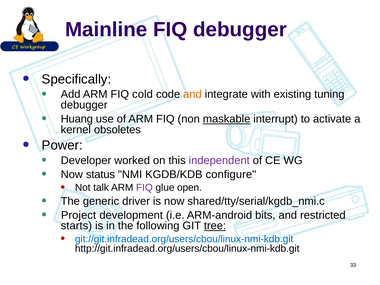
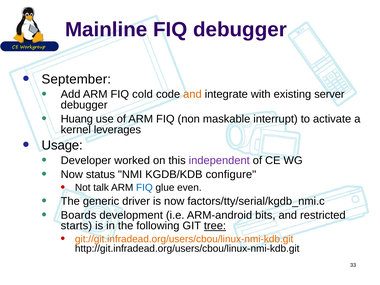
Specifically: Specifically -> September (76, 79)
tuning: tuning -> server (329, 94)
maskable underline: present -> none (227, 119)
obsoletes: obsoletes -> leverages (117, 130)
Power: Power -> Usage (62, 145)
FIQ colour: purple -> blue (144, 188)
open: open -> even (189, 188)
shared/tty/serial/kgdb_nmi.c: shared/tty/serial/kgdb_nmi.c -> factors/tty/serial/kgdb_nmi.c (256, 201)
Project: Project -> Boards (79, 215)
git://git.infradead.org/users/cbou/linux-nmi-kdb.git colour: blue -> orange (184, 239)
